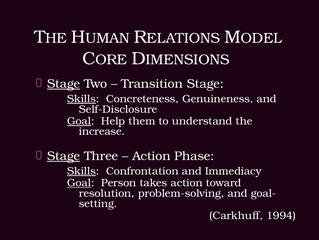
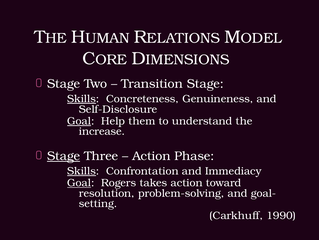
Stage underline: present -> none (64, 83)
Person: Person -> Rogers (119, 182)
1994: 1994 -> 1990 (281, 215)
